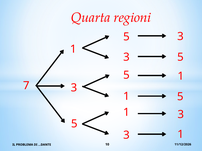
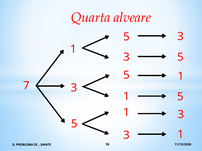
regioni: regioni -> alveare (132, 18)
